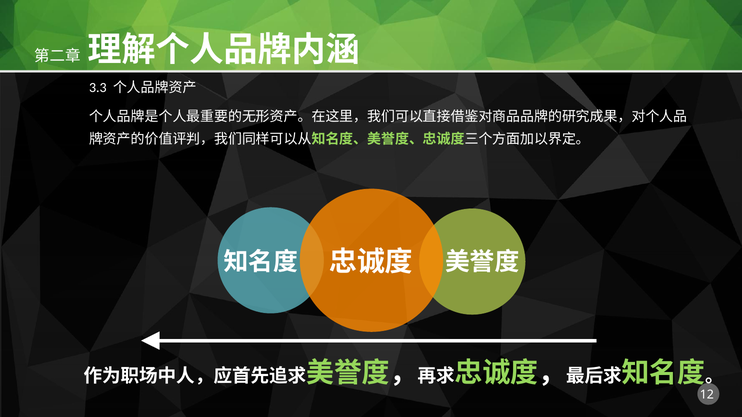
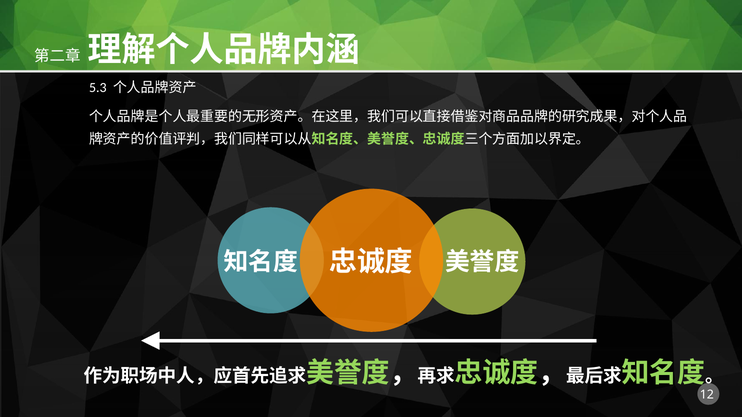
3.3: 3.3 -> 5.3 (98, 88)
